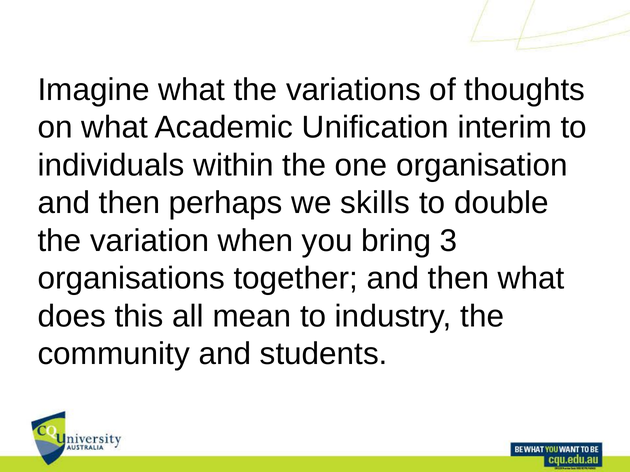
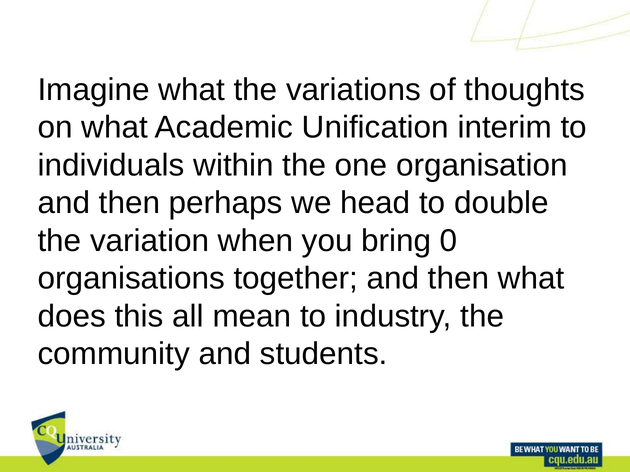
skills: skills -> head (375, 203)
3: 3 -> 0 (449, 241)
